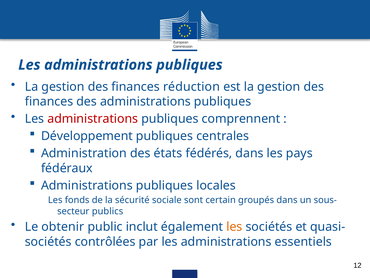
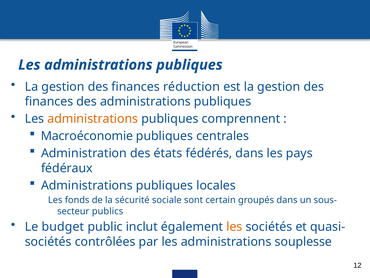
administrations colour: red -> orange (93, 119)
Développement: Développement -> Macroéconomie (87, 136)
obtenir: obtenir -> budget (63, 226)
essentiels: essentiels -> souplesse (303, 241)
